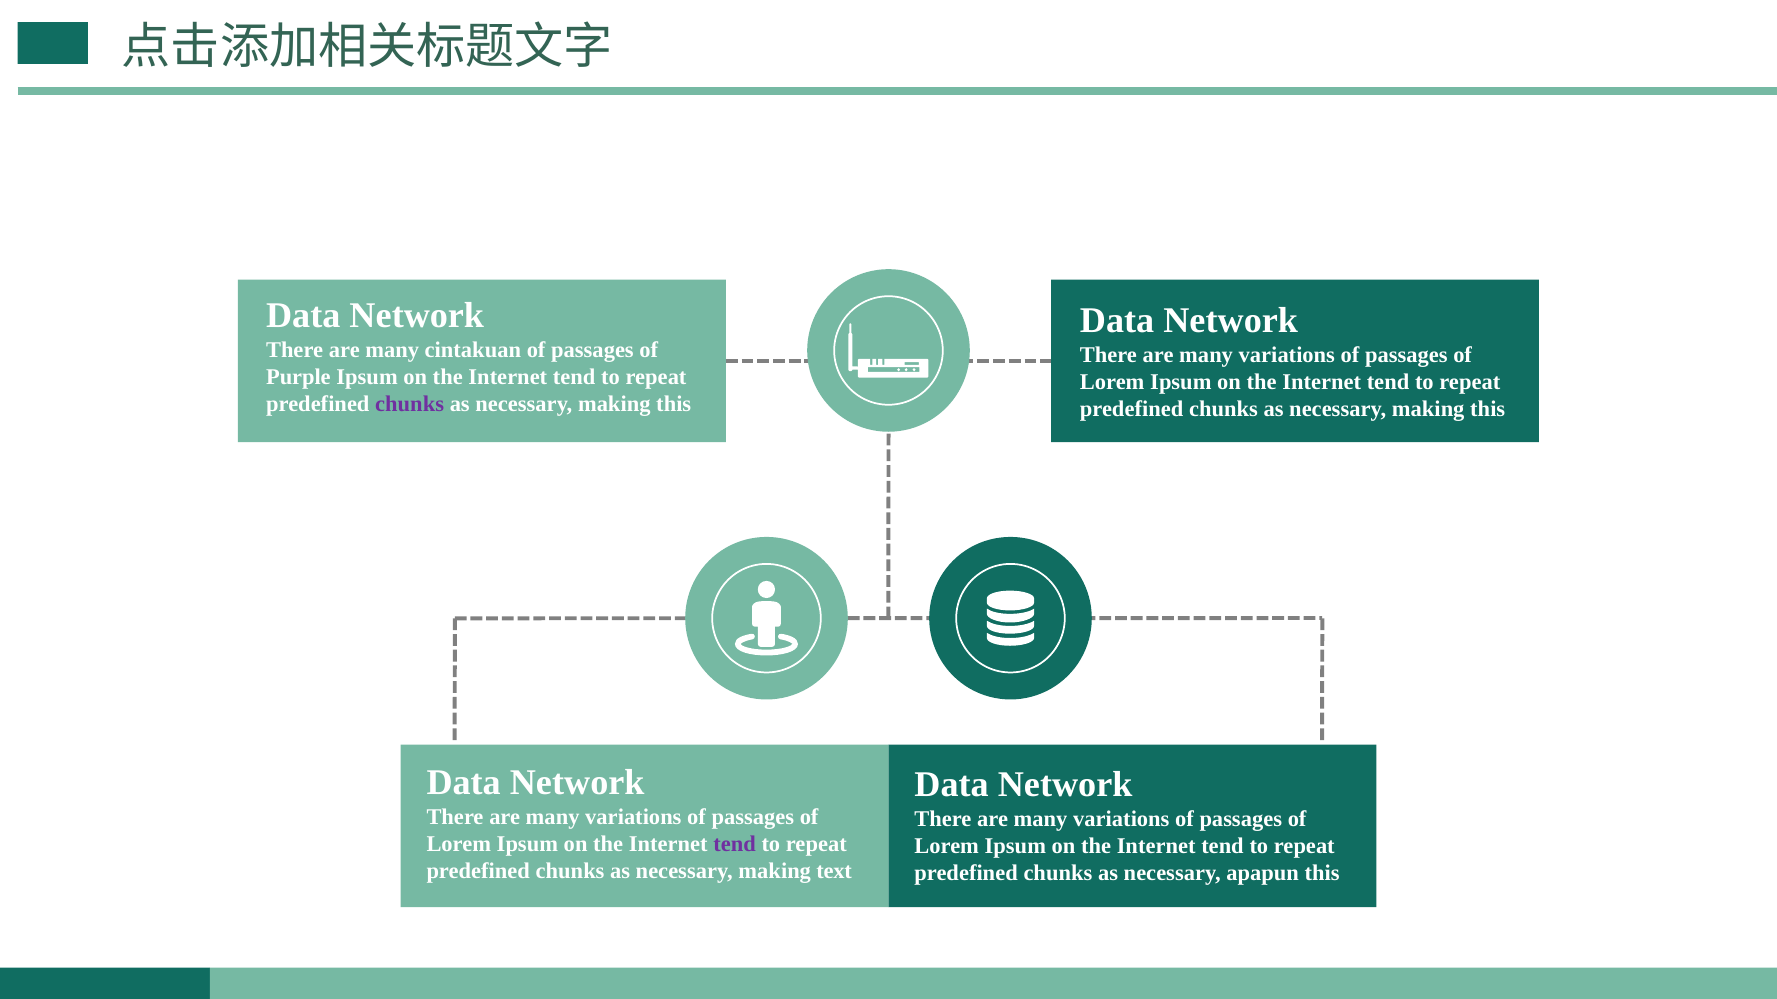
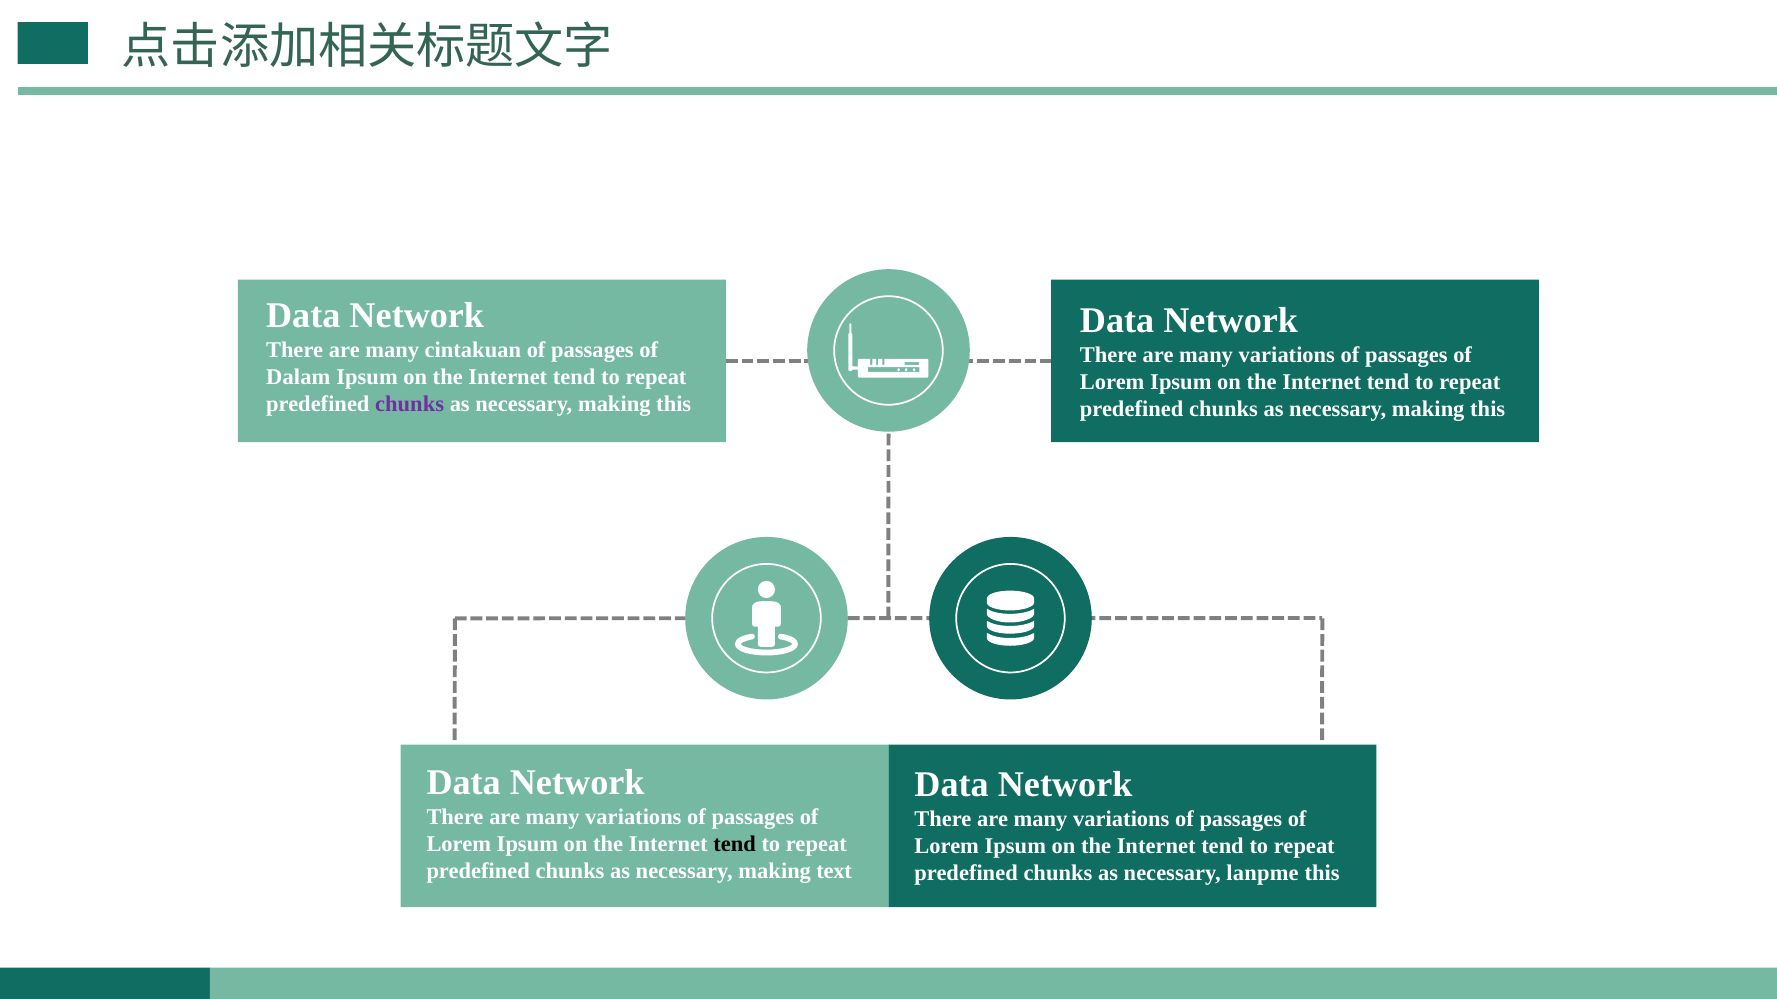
Purple: Purple -> Dalam (298, 377)
tend colour: purple -> black (735, 844)
apapun: apapun -> lanpme (1263, 874)
